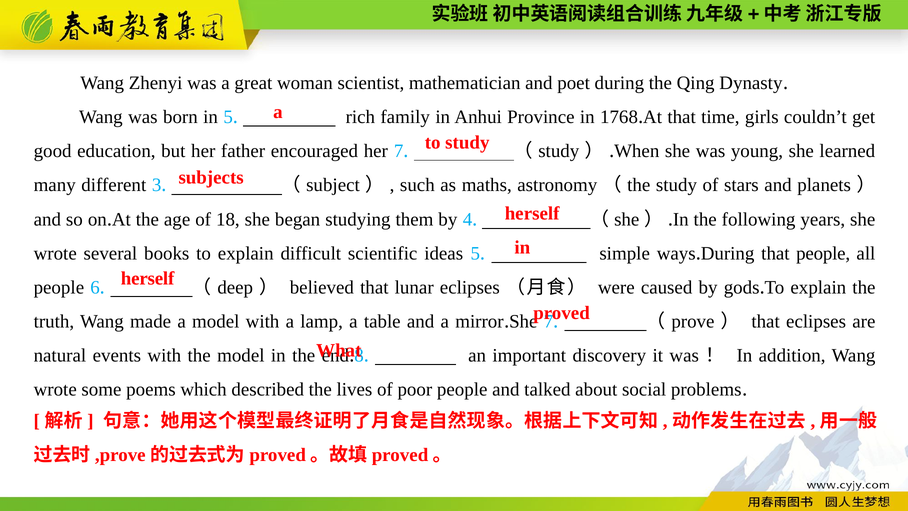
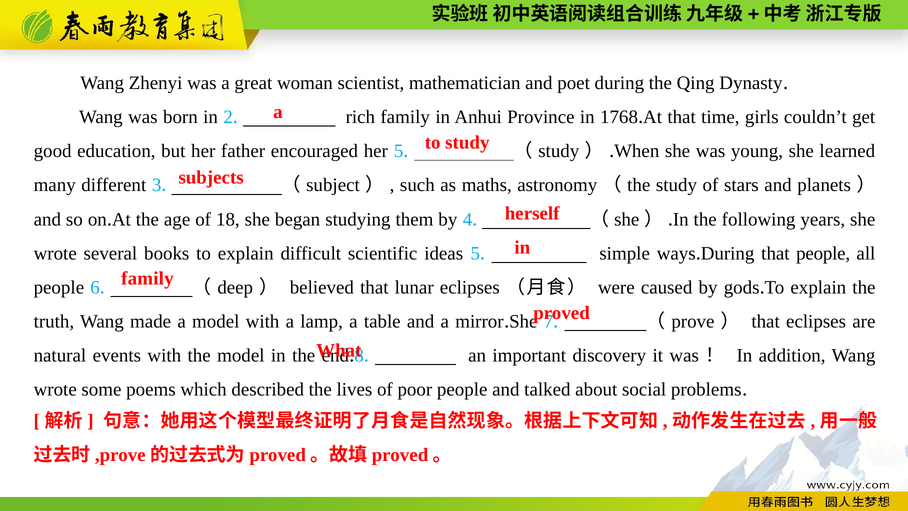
in 5: 5 -> 2 (228, 117)
her 7: 7 -> 5 (399, 151)
herself: herself -> family (147, 279)
